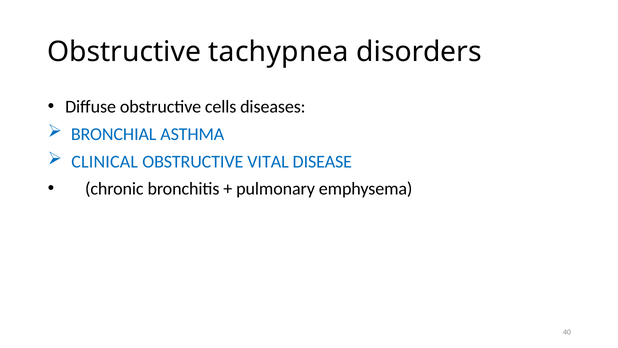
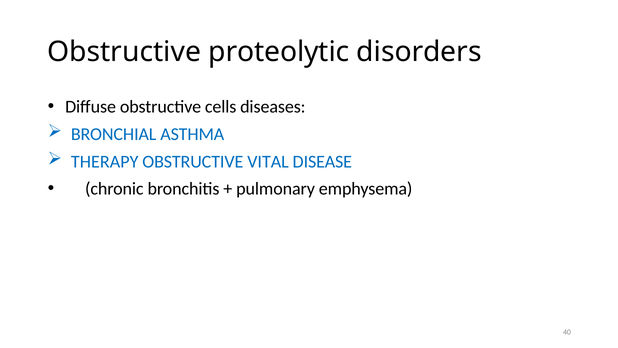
tachypnea: tachypnea -> proteolytic (279, 52)
CLINICAL: CLINICAL -> THERAPY (105, 161)
